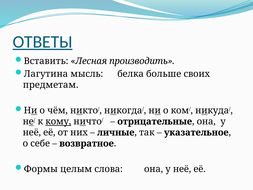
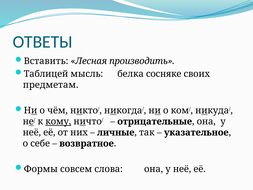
ОТВЕТЫ underline: present -> none (43, 42)
Лагутина: Лагутина -> Таблицей (46, 74)
больше: больше -> сосняке (164, 74)
целым: целым -> совсем (76, 169)
